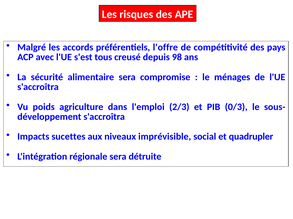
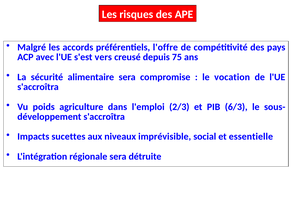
tous: tous -> vers (103, 57)
98: 98 -> 75 (177, 57)
ménages: ménages -> vocation (232, 77)
0/3: 0/3 -> 6/3 (236, 107)
quadrupler: quadrupler -> essentielle (251, 137)
